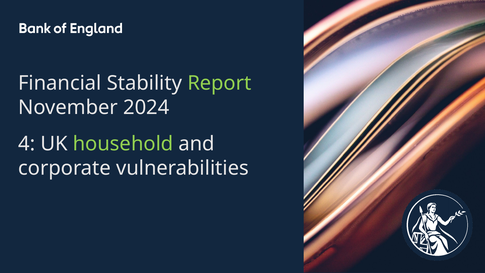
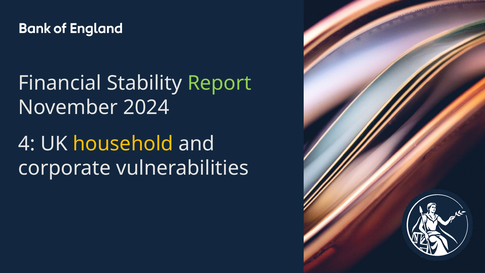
household colour: light green -> yellow (123, 144)
